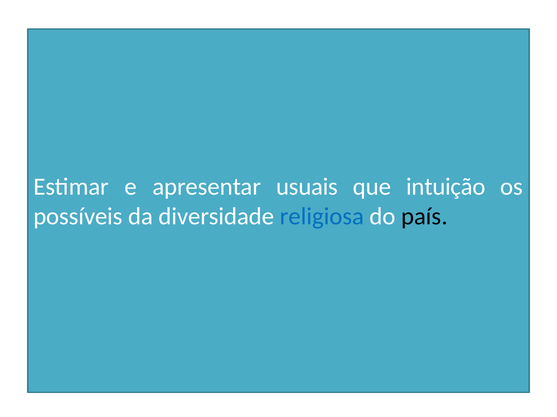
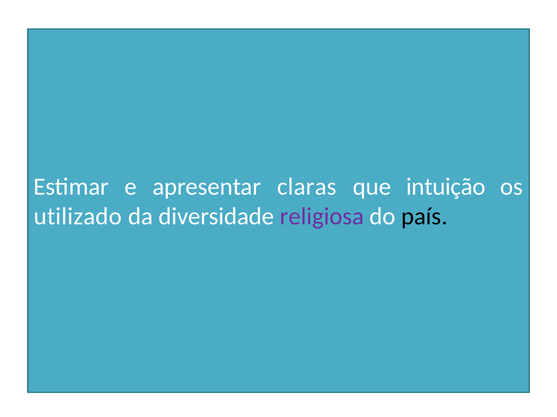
usuais: usuais -> claras (307, 187)
possíveis: possíveis -> utilizado (78, 217)
religiosa colour: blue -> purple (322, 217)
